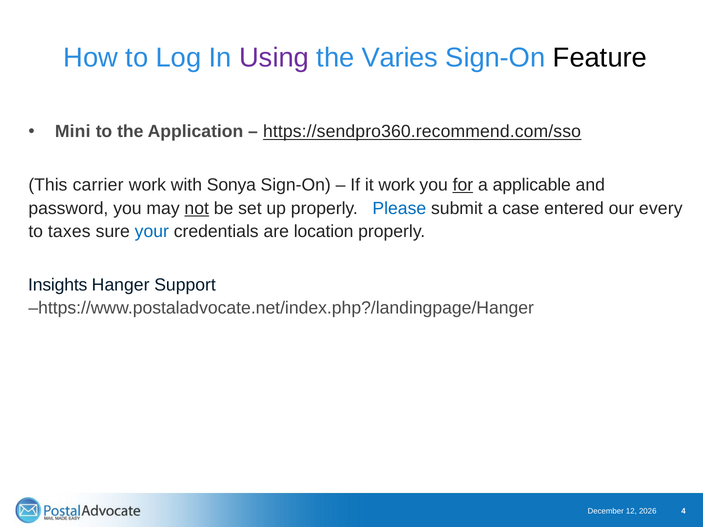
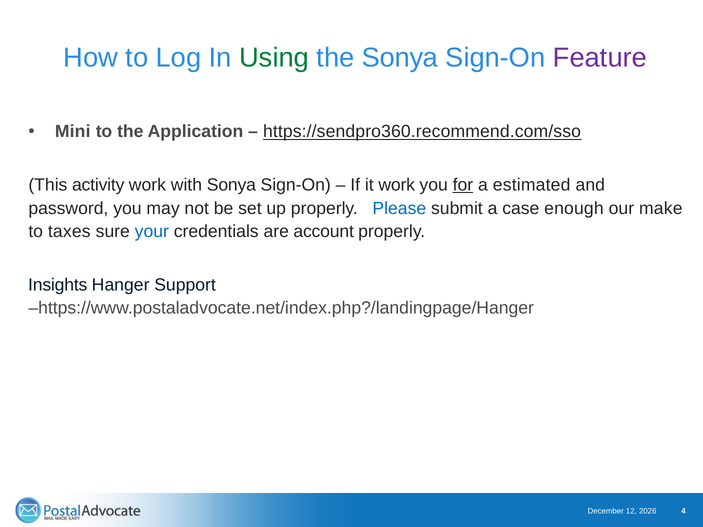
Using colour: purple -> green (274, 58)
the Varies: Varies -> Sonya (400, 58)
Feature colour: black -> purple (600, 58)
carrier: carrier -> activity (98, 185)
applicable: applicable -> estimated (532, 185)
not underline: present -> none (197, 208)
entered: entered -> enough (574, 208)
every: every -> make (661, 208)
location: location -> account (324, 232)
